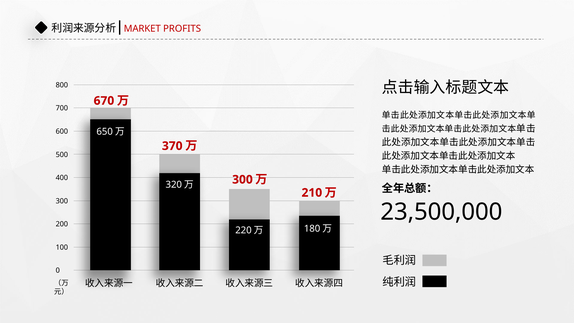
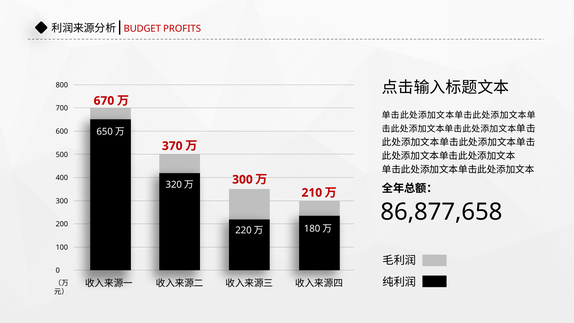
MARKET: MARKET -> BUDGET (142, 29)
23,500,000: 23,500,000 -> 86,877,658 (441, 212)
